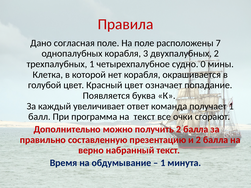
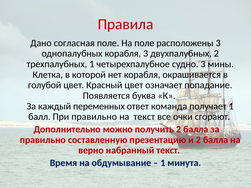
расположены 7: 7 -> 3 (218, 43)
судно 0: 0 -> 3 (203, 64)
увеличивает: увеличивает -> переменных (99, 106)
При программа: программа -> правильно (94, 117)
